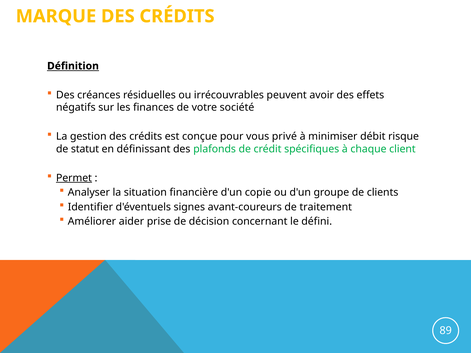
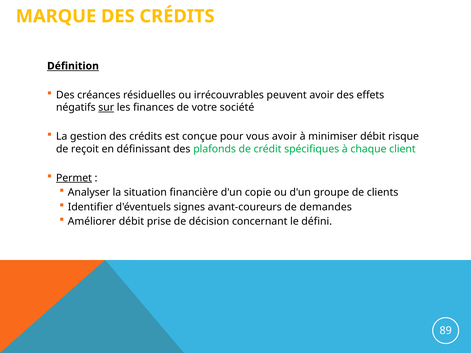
sur underline: none -> present (106, 108)
vous privé: privé -> avoir (284, 137)
statut: statut -> reçoit (85, 149)
traitement: traitement -> demandes (326, 207)
Améliorer aider: aider -> débit (131, 222)
